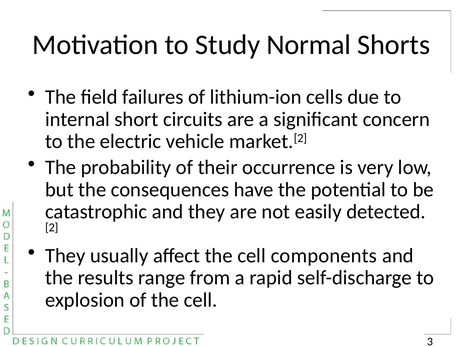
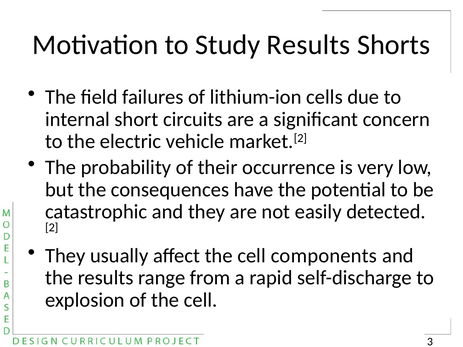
Study Normal: Normal -> Results (308, 45)
